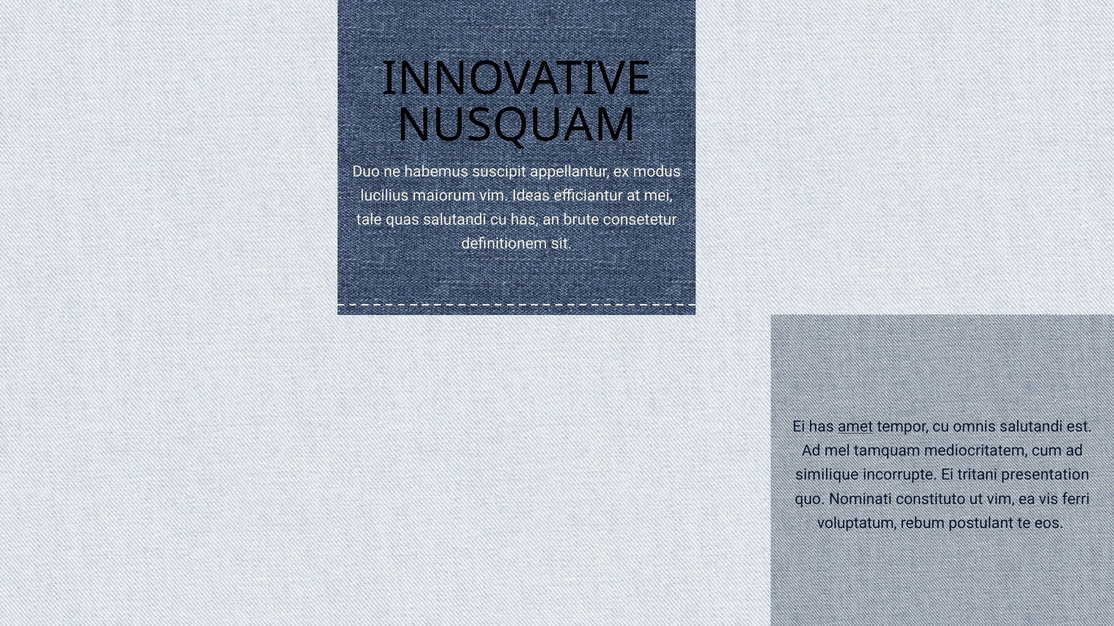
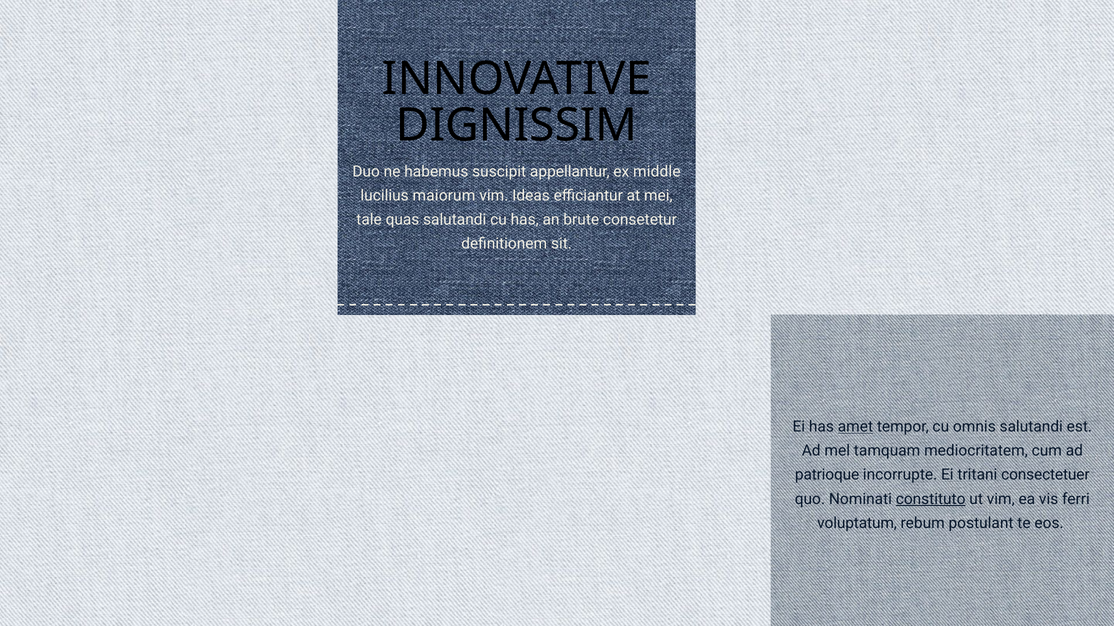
NUSQUAM: NUSQUAM -> DIGNISSIM (517, 126)
modus: modus -> middle (657, 172)
similique: similique -> patrioque (827, 475)
presentation: presentation -> consectetuer (1045, 475)
constituto underline: none -> present (931, 499)
